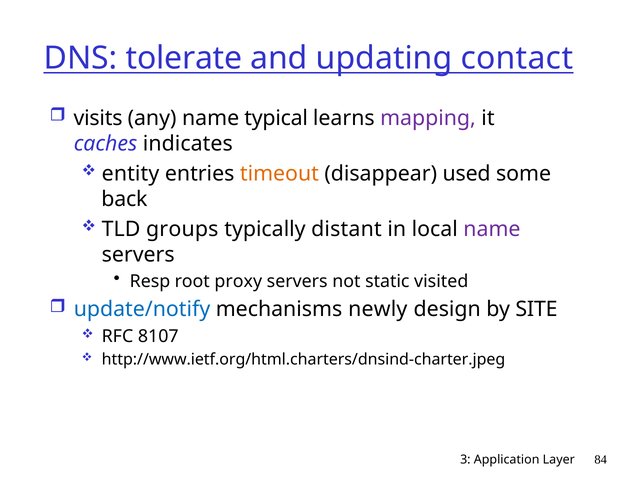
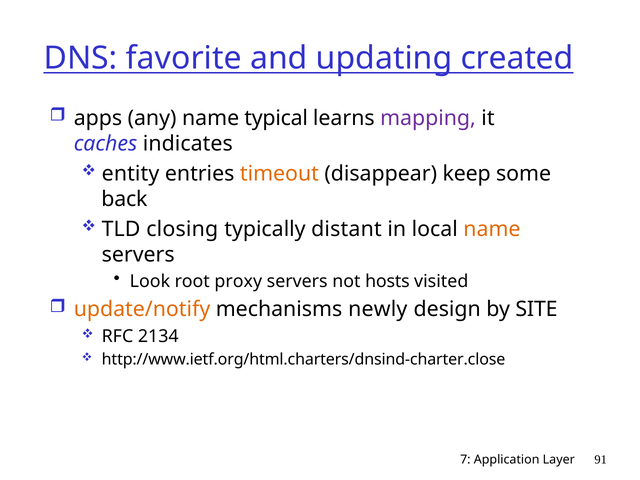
tolerate: tolerate -> favorite (184, 58)
contact: contact -> created (517, 58)
visits: visits -> apps (98, 118)
used: used -> keep (467, 174)
groups: groups -> closing (182, 229)
name colour: purple -> orange (492, 229)
Resp: Resp -> Look (150, 281)
static: static -> hosts (387, 281)
update/notify colour: blue -> orange (142, 309)
8107: 8107 -> 2134 (158, 336)
http://www.ietf.org/html.charters/dnsind-charter.jpeg: http://www.ietf.org/html.charters/dnsind-charter.jpeg -> http://www.ietf.org/html.charters/dnsind-charter.close (304, 360)
3: 3 -> 7 (465, 460)
84: 84 -> 91 (601, 460)
